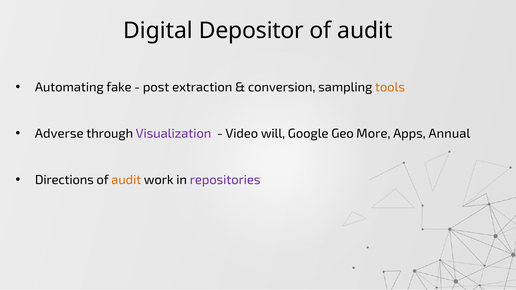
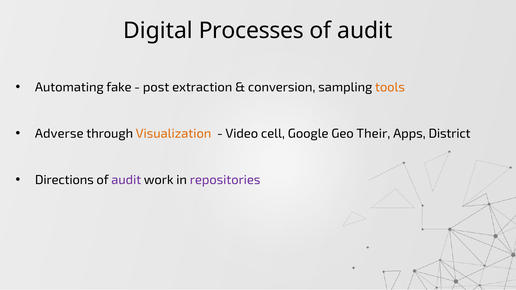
Depositor: Depositor -> Processes (251, 31)
Visualization colour: purple -> orange (174, 134)
will: will -> cell (273, 134)
More: More -> Their (373, 134)
Annual: Annual -> District (450, 134)
audit colour: orange -> purple (126, 180)
